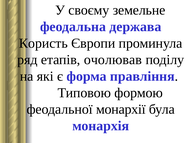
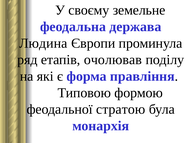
Користь: Користь -> Людина (43, 43)
монархії: монархії -> стратою (121, 109)
